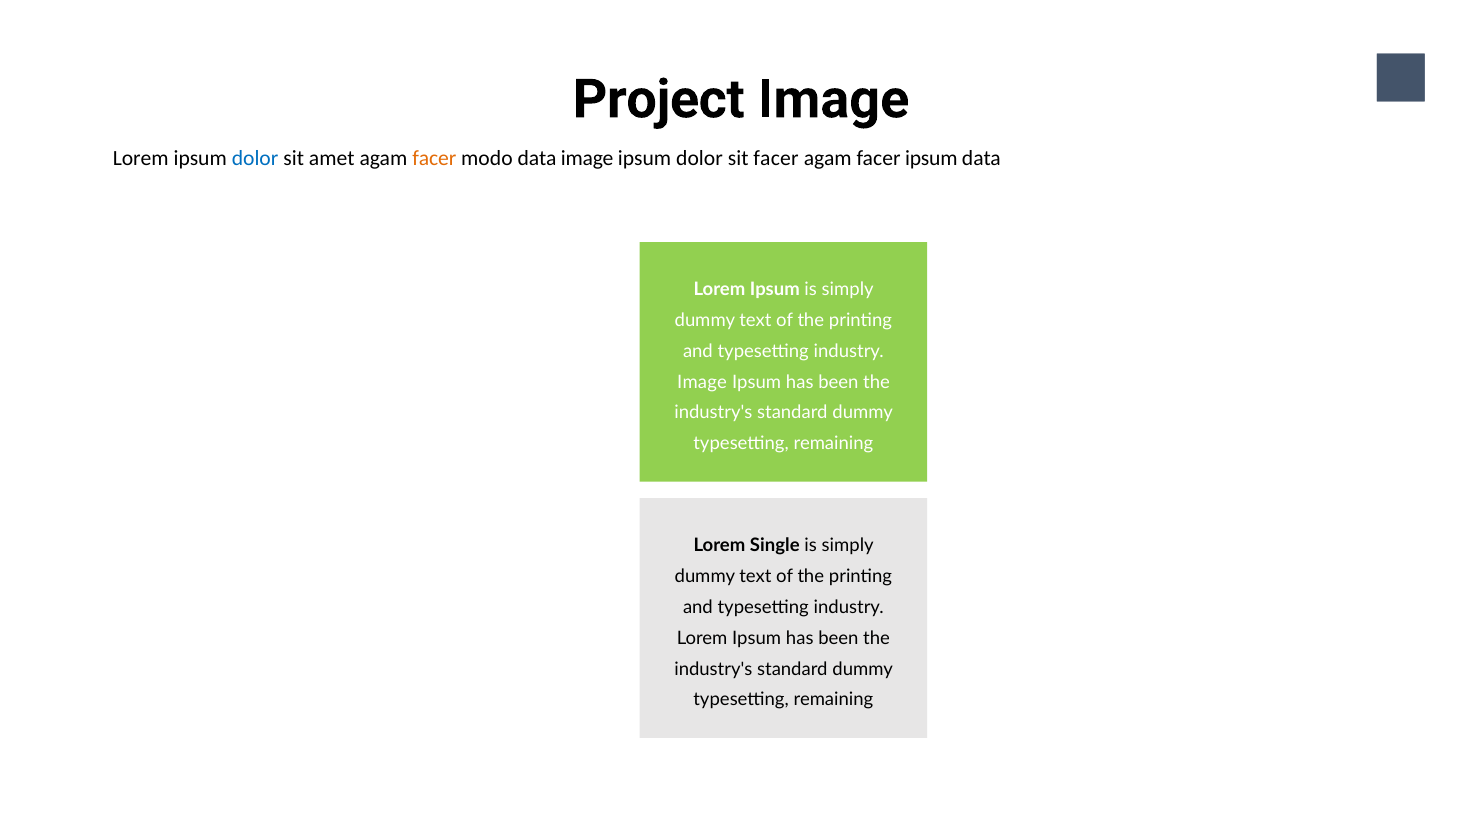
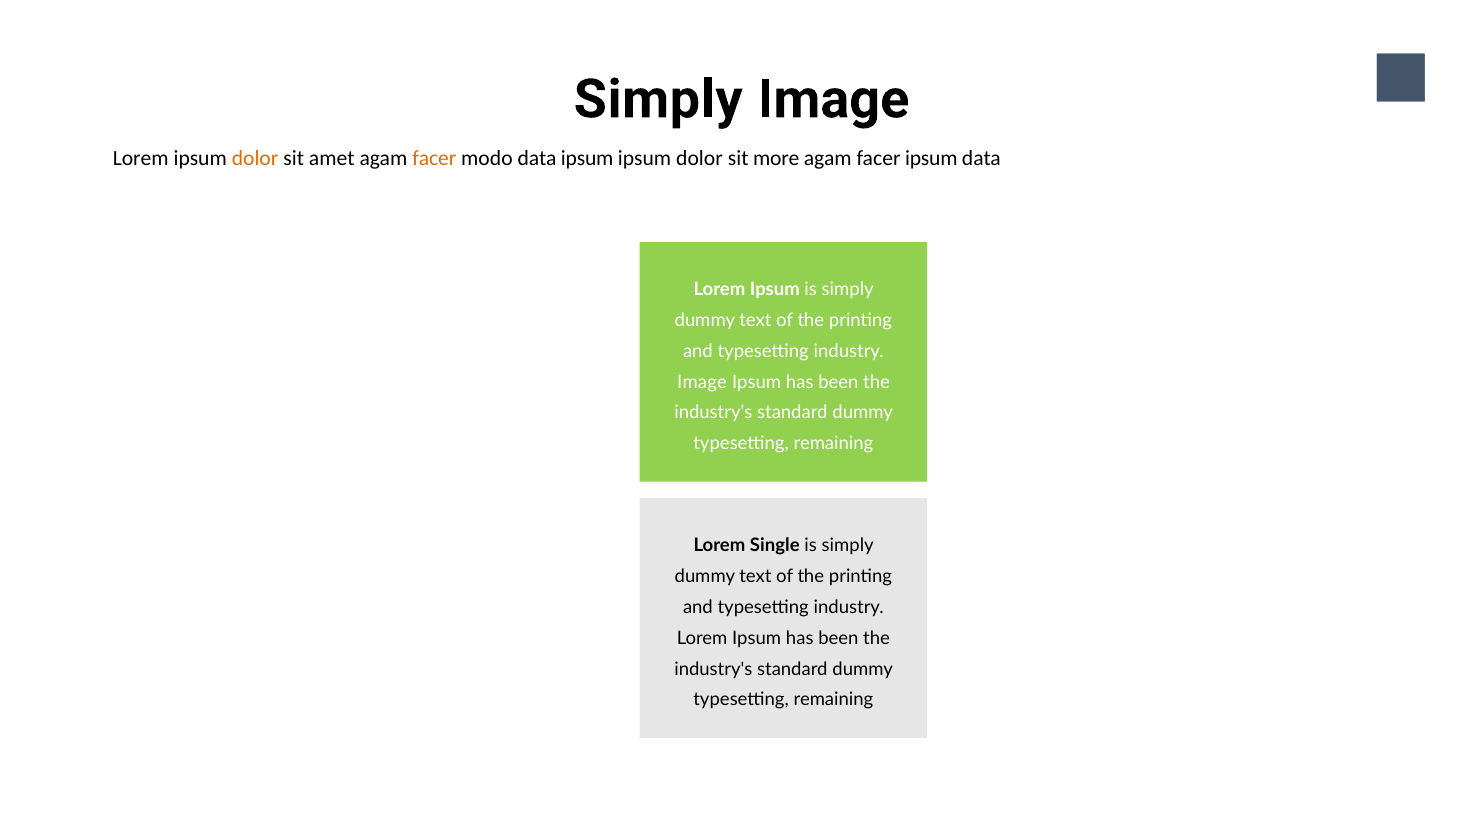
Project: Project -> Simply (658, 99)
dolor colour: blue -> orange (255, 158)
data image: image -> ipsum (587, 158)
sit facer: facer -> more (776, 158)
